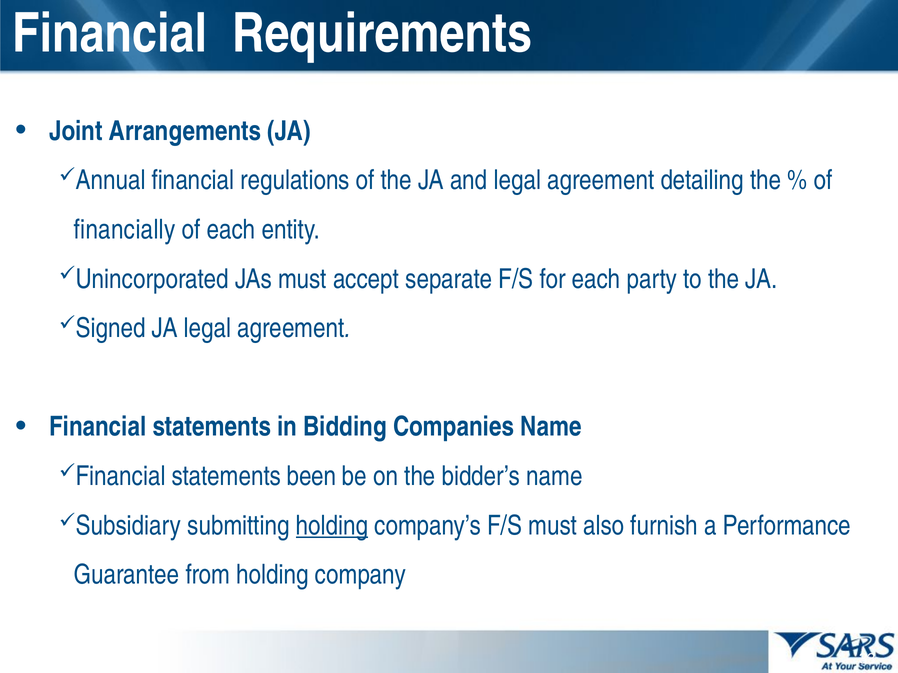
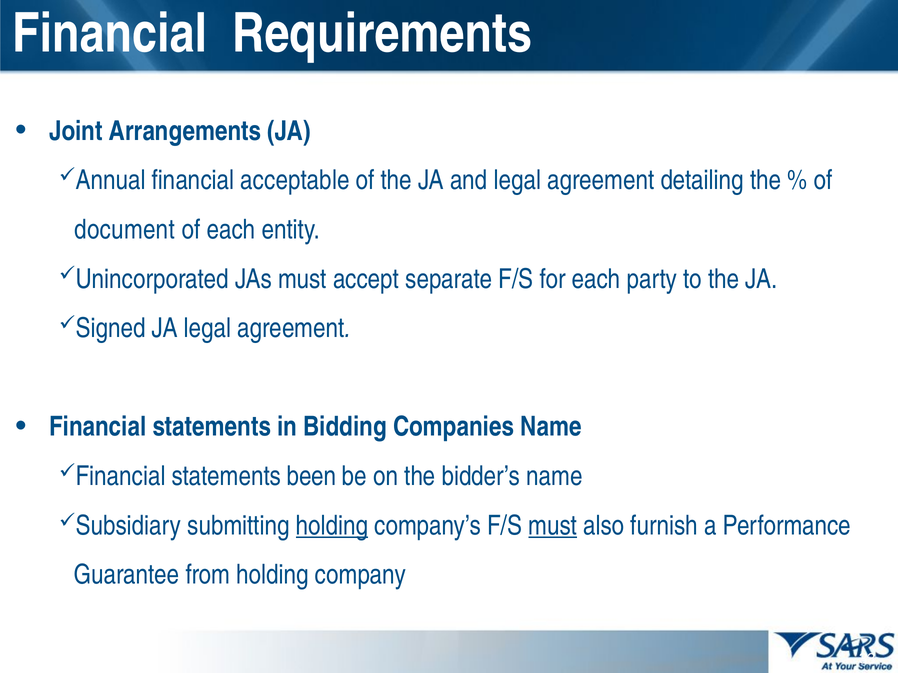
regulations: regulations -> acceptable (295, 180)
financially: financially -> document (125, 230)
must underline: none -> present (553, 526)
